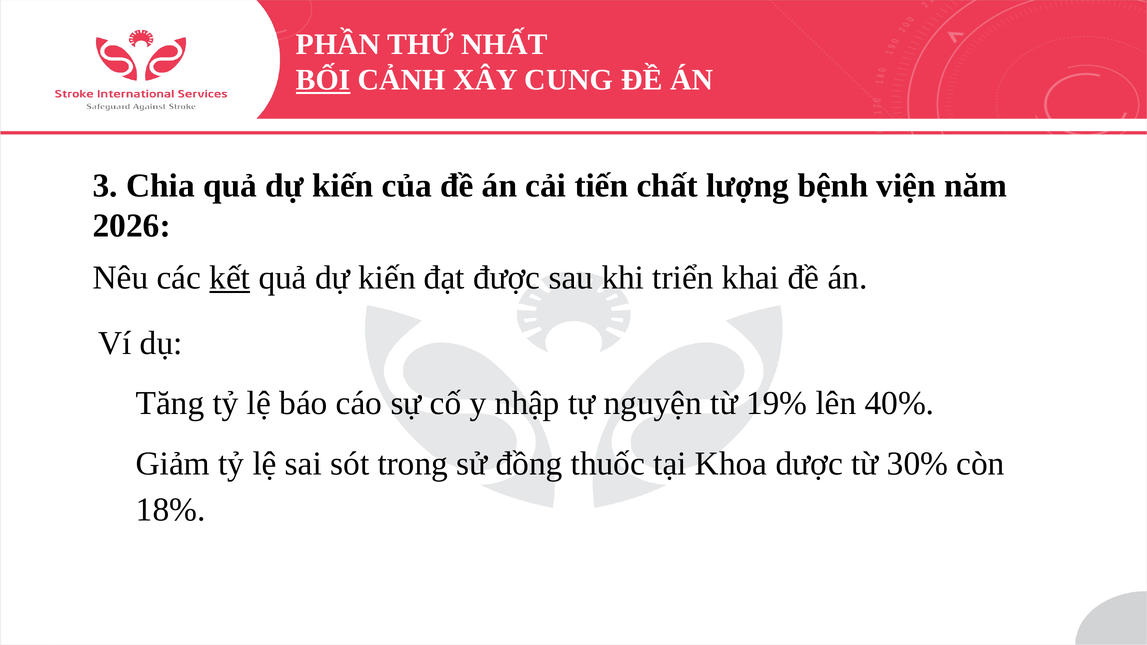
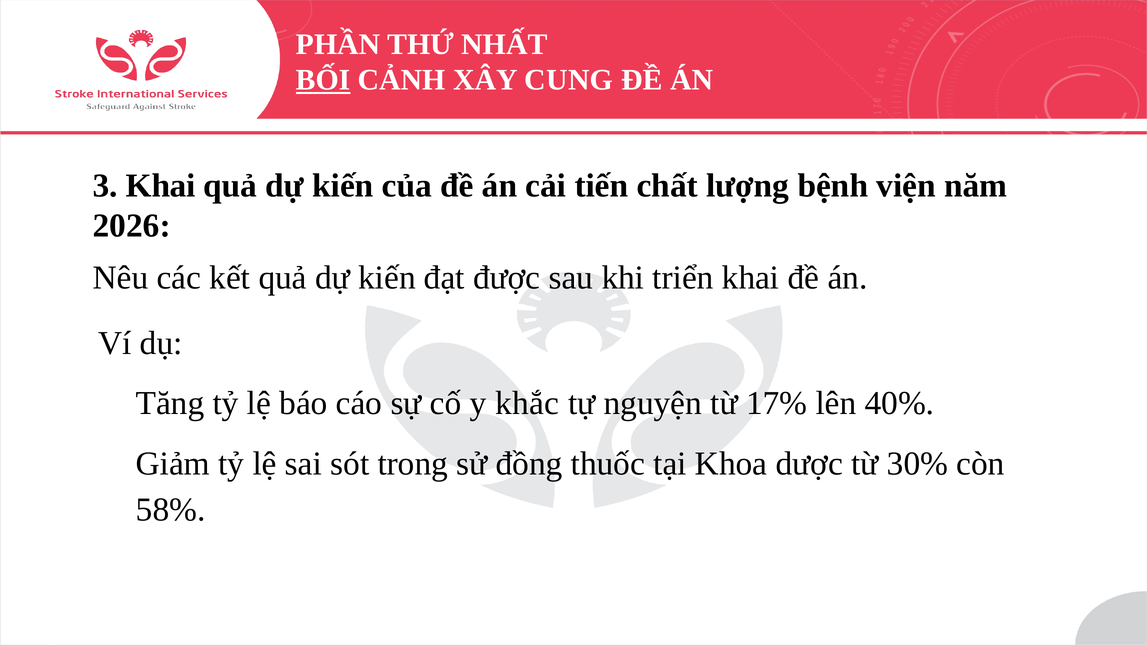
3 Chia: Chia -> Khai (161, 186)
kết underline: present -> none (230, 278)
nhập: nhập -> khắc (527, 403)
19%: 19% -> 17% (777, 403)
18%: 18% -> 58% (171, 510)
